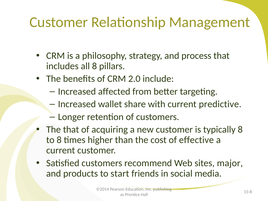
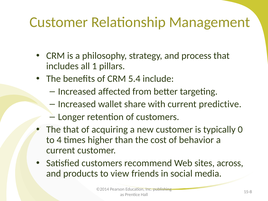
all 8: 8 -> 1 (94, 66)
2.0: 2.0 -> 5.4 (134, 79)
typically 8: 8 -> 0 (240, 129)
to 8: 8 -> 4 (59, 140)
effective: effective -> behavior (196, 140)
major: major -> across (230, 163)
start: start -> view (120, 174)
